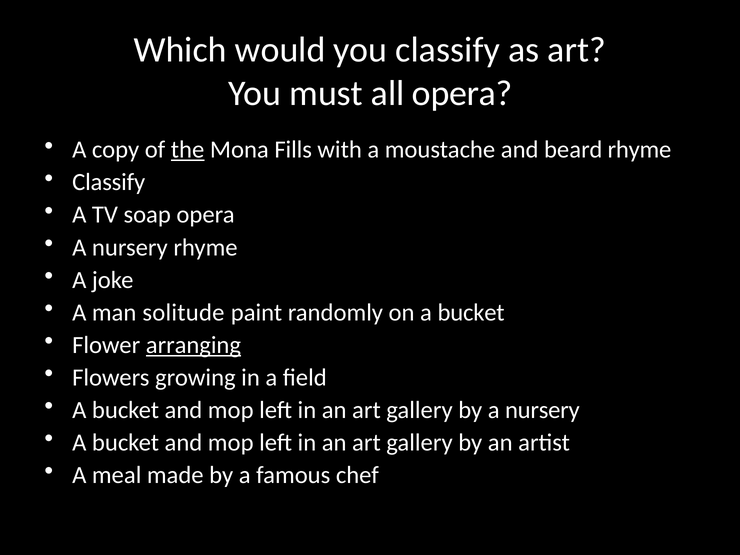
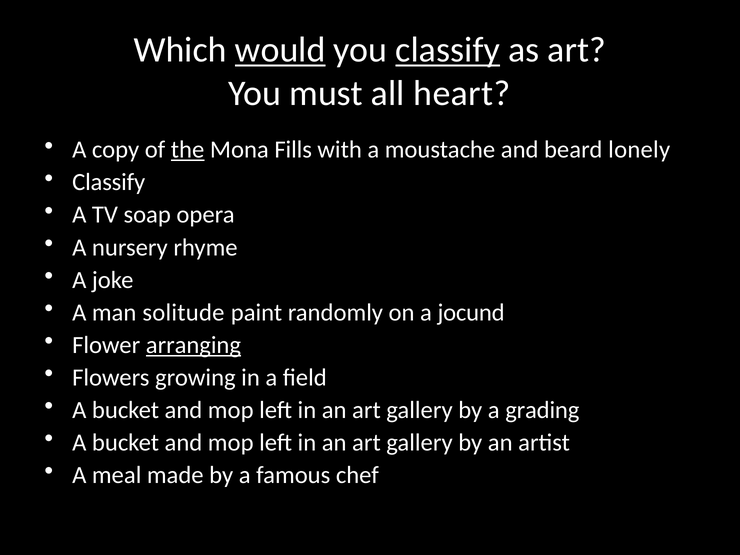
would underline: none -> present (280, 50)
classify underline: none -> present (448, 50)
all opera: opera -> heart (462, 93)
beard rhyme: rhyme -> lonely (639, 150)
on a bucket: bucket -> jocund (471, 312)
by a nursery: nursery -> grading (542, 410)
